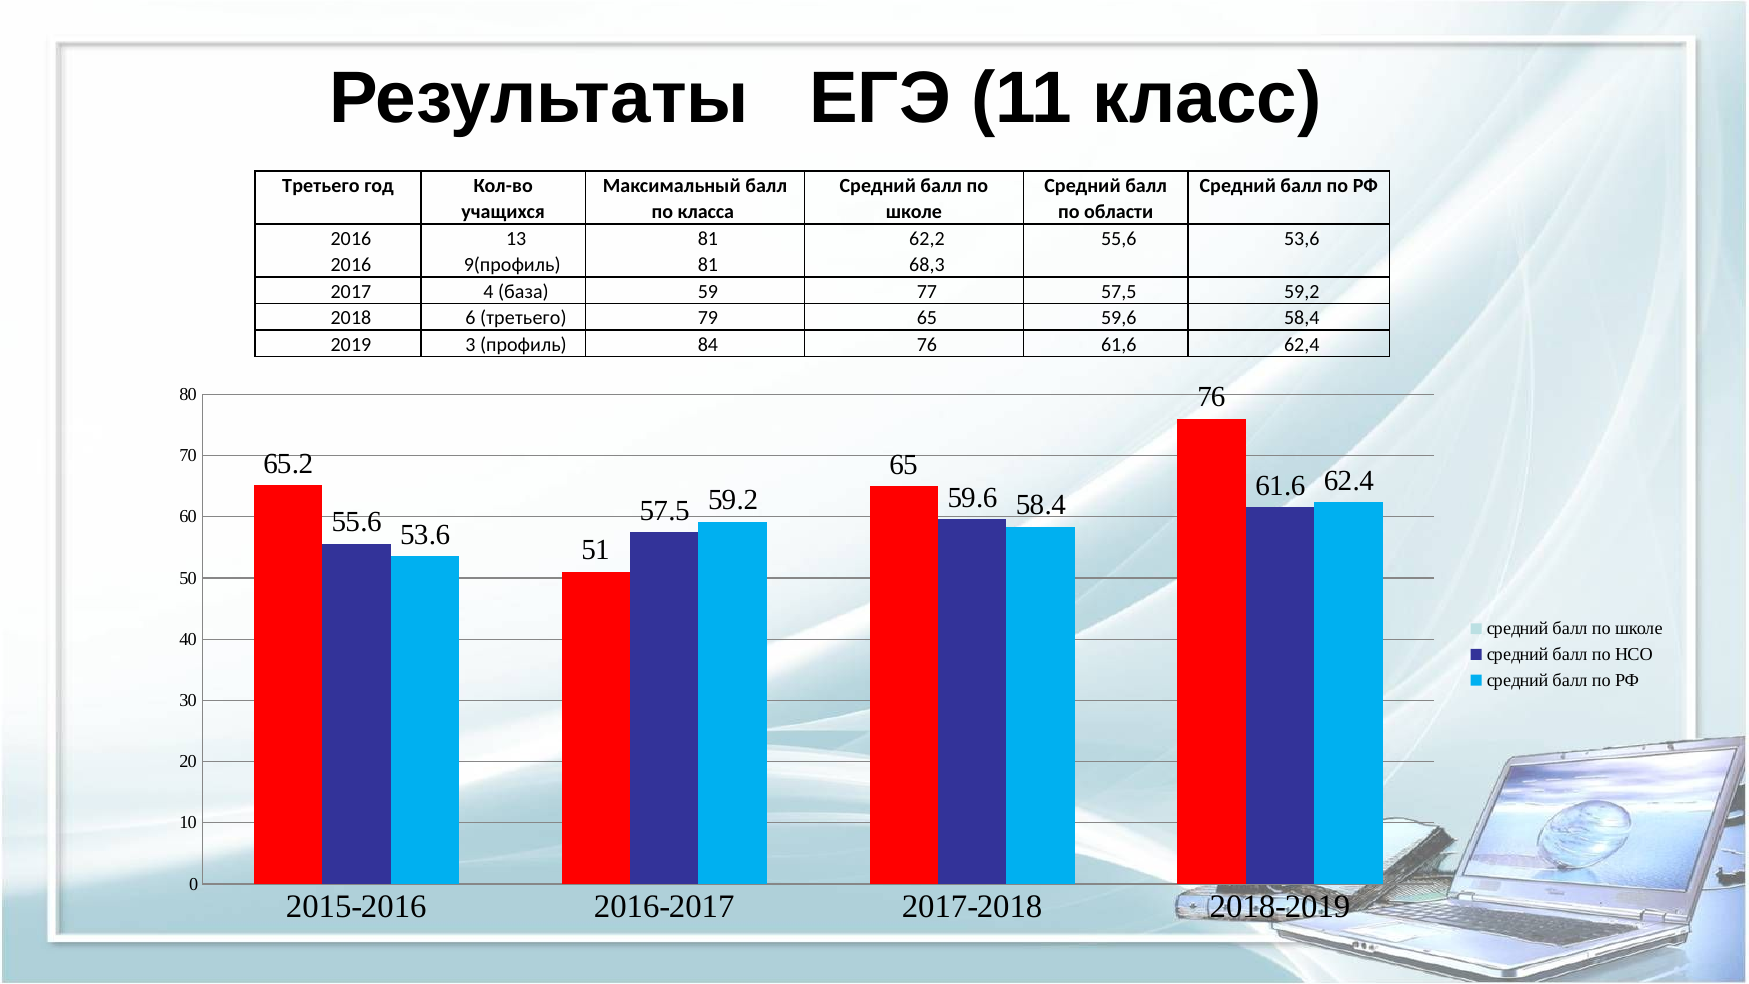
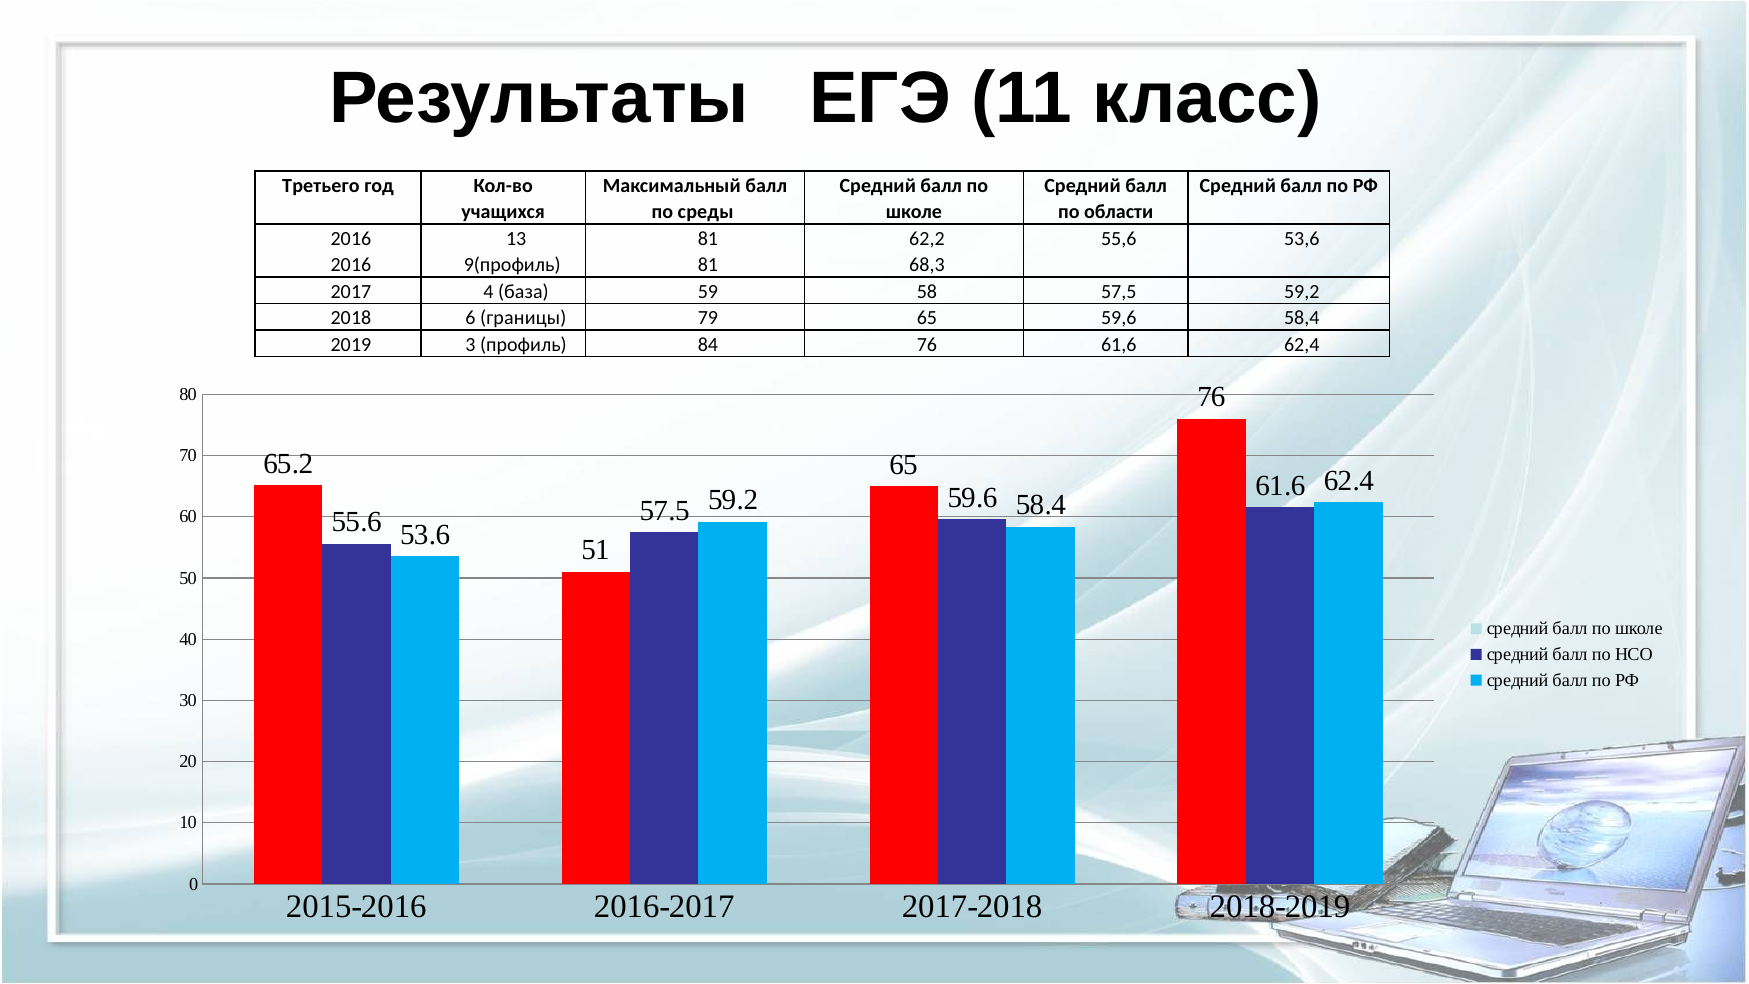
класса: класса -> среды (706, 212)
77: 77 -> 58 (927, 291)
6 третьего: третьего -> границы (523, 318)
